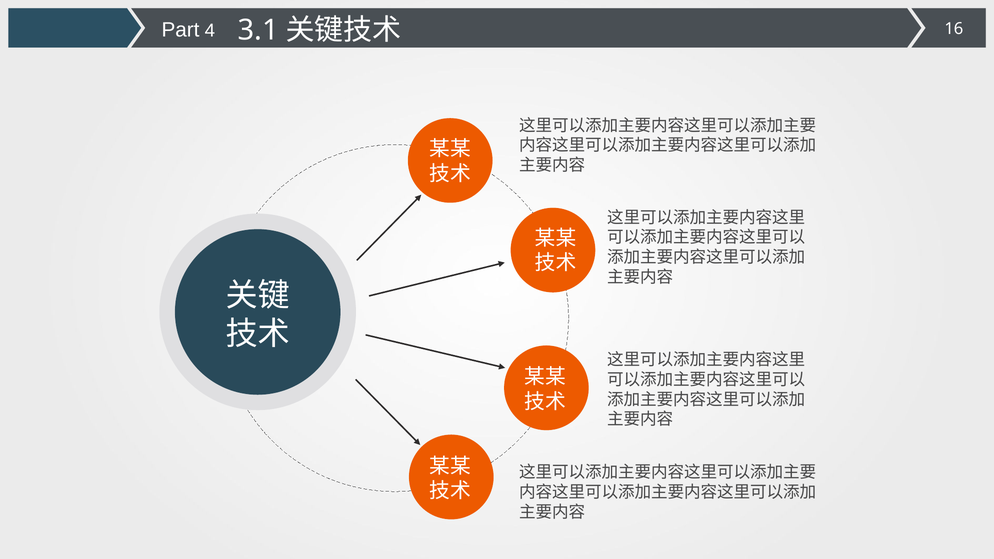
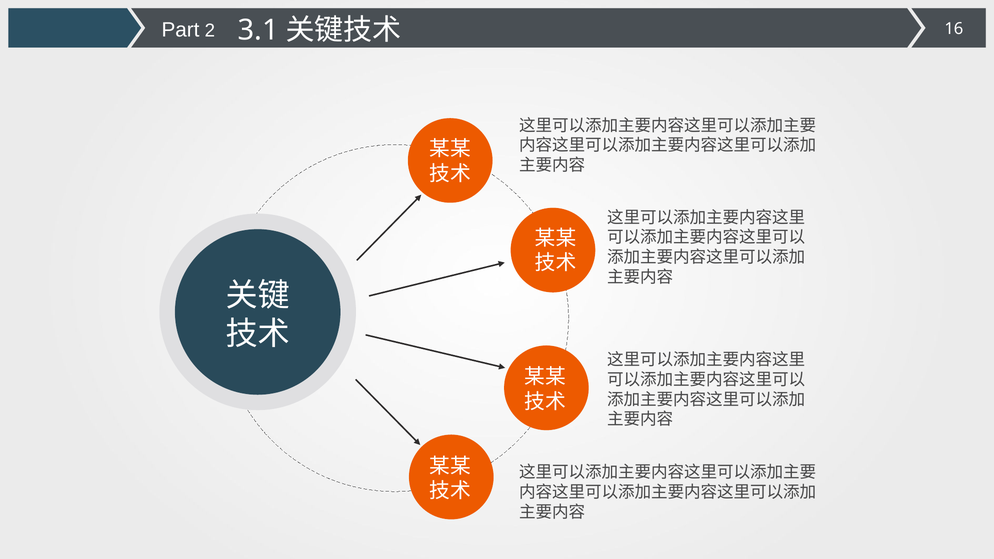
4: 4 -> 2 (210, 30)
